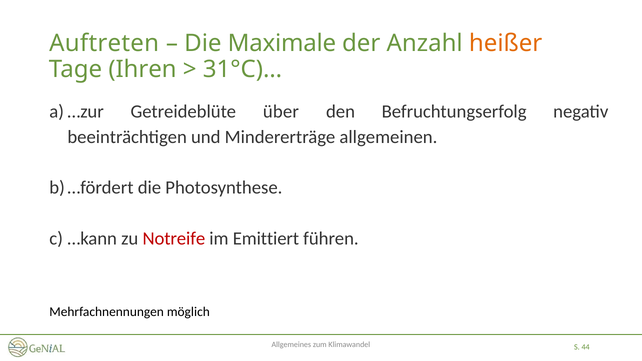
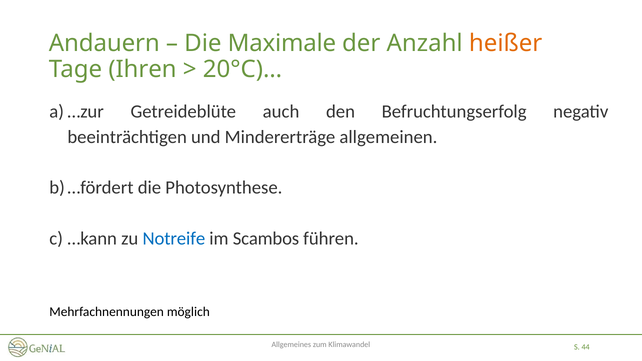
Auftreten: Auftreten -> Andauern (104, 43)
31°C)…: 31°C)… -> 20°C)… (242, 69)
über: über -> auch (281, 112)
Notreife colour: red -> blue (174, 239)
Emittiert: Emittiert -> Scambos (266, 239)
